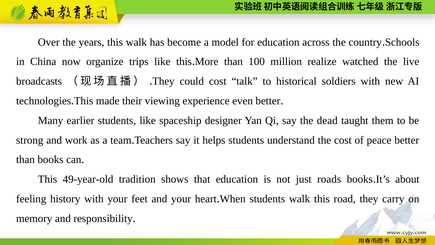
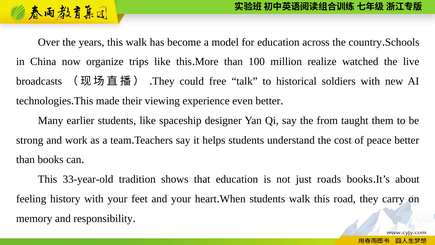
could cost: cost -> free (218, 81)
dead: dead -> from (327, 120)
49-year-old: 49-year-old -> 33-year-old (88, 179)
